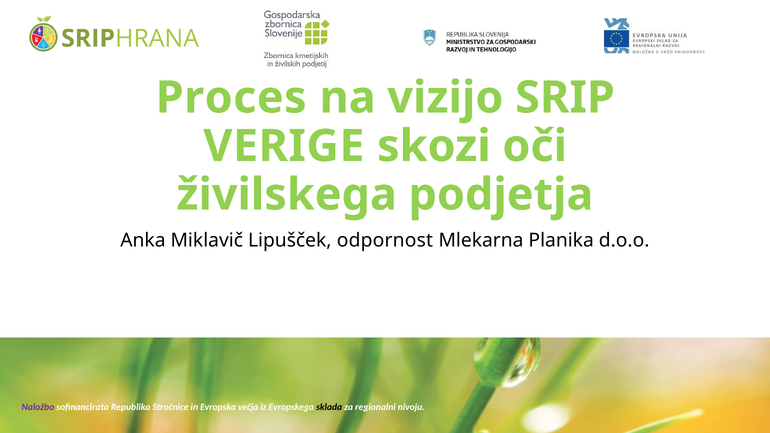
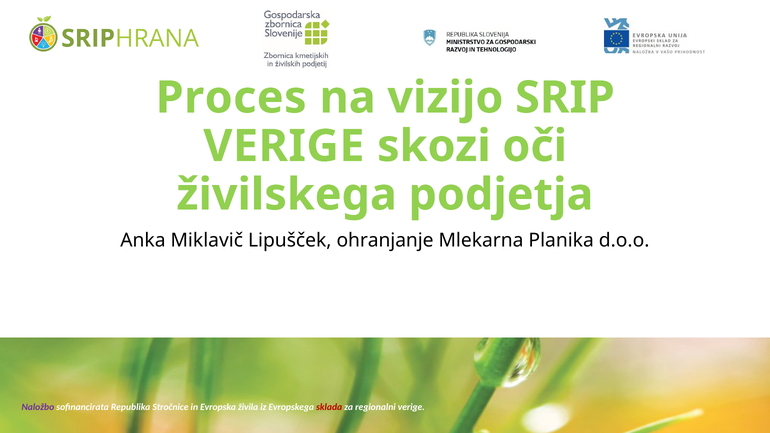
odpornost: odpornost -> ohranjanje (385, 241)
večja: večja -> živila (248, 407)
sklada colour: black -> red (329, 407)
regionalni nivoju: nivoju -> verige (411, 407)
